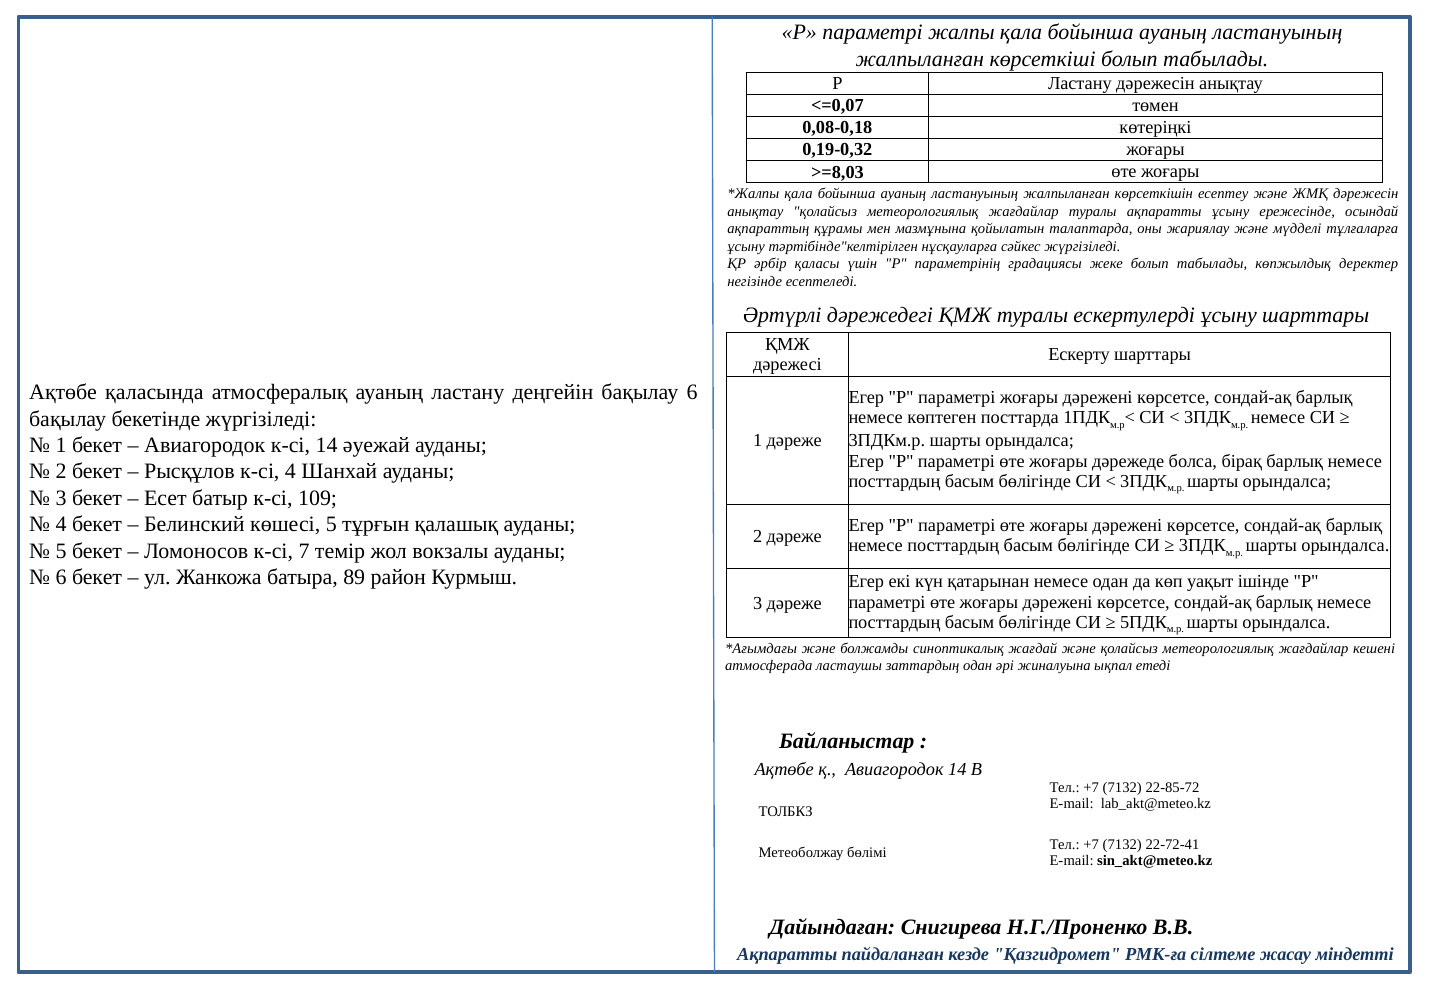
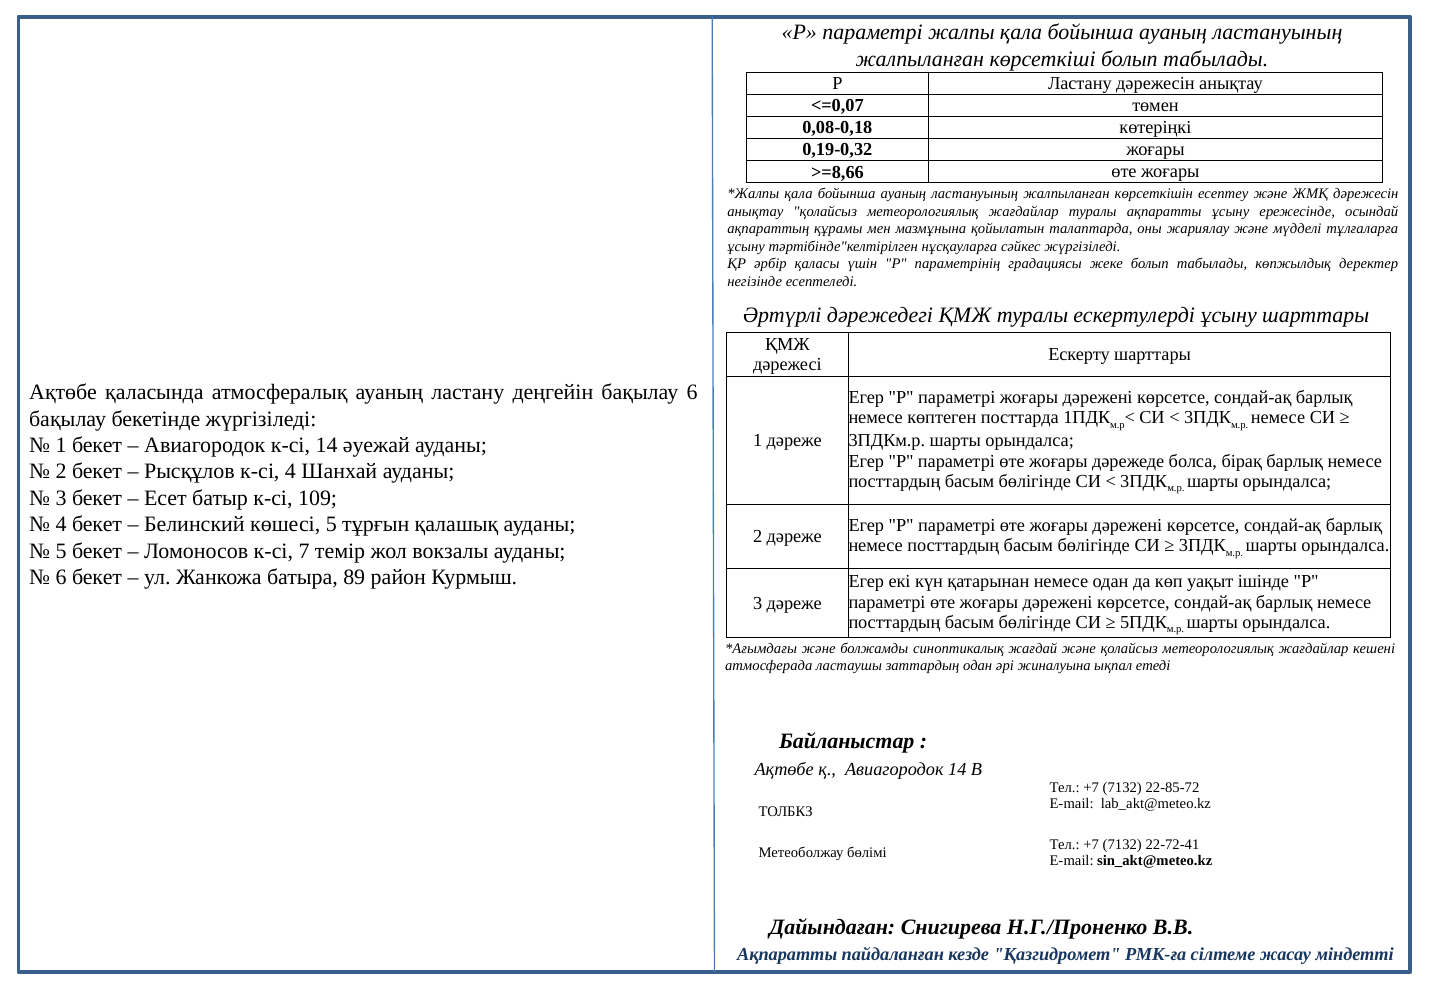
>=8,03: >=8,03 -> >=8,66 (837, 173)
